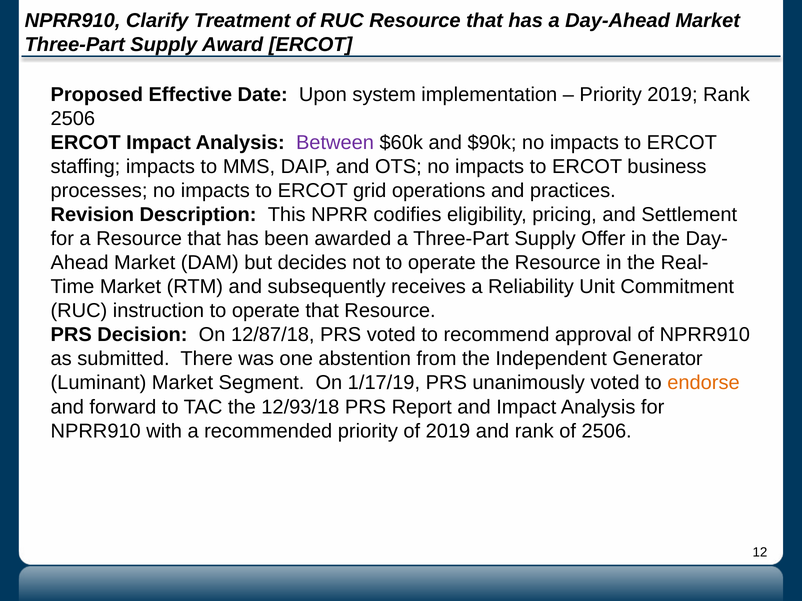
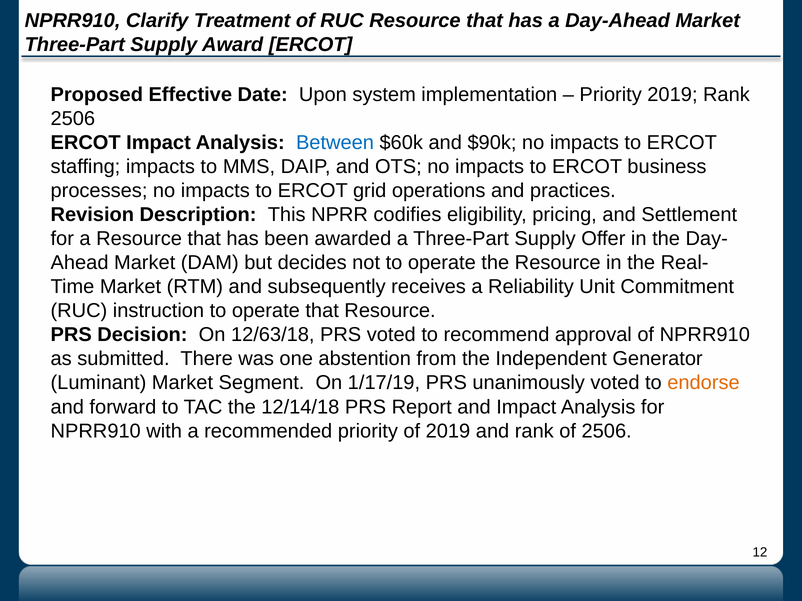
Between colour: purple -> blue (335, 143)
12/87/18: 12/87/18 -> 12/63/18 (273, 335)
12/93/18: 12/93/18 -> 12/14/18 (300, 407)
